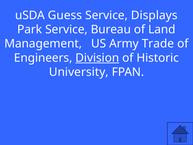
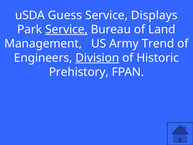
Service underline: none -> present (66, 29)
Trade: Trade -> Trend (158, 44)
University: University -> Prehistory (79, 72)
